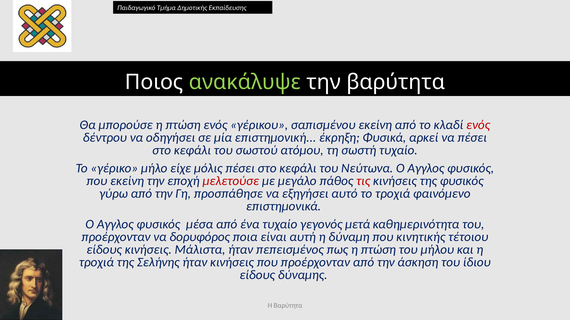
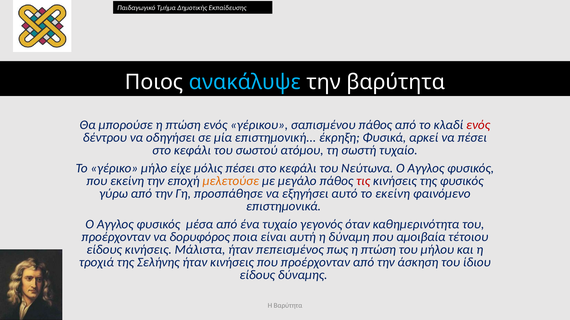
ανακάλυψε colour: light green -> light blue (245, 82)
σαπισμένου εκείνη: εκείνη -> πάθος (375, 125)
μελετούσε colour: red -> orange (231, 181)
το τροχιά: τροχιά -> εκείνη (393, 194)
μετά: μετά -> όταν (358, 224)
κινητικής: κινητικής -> αμοιβαία (421, 237)
